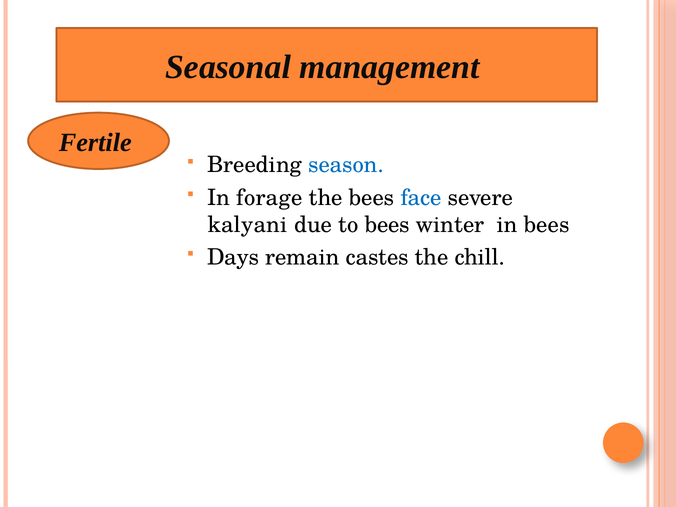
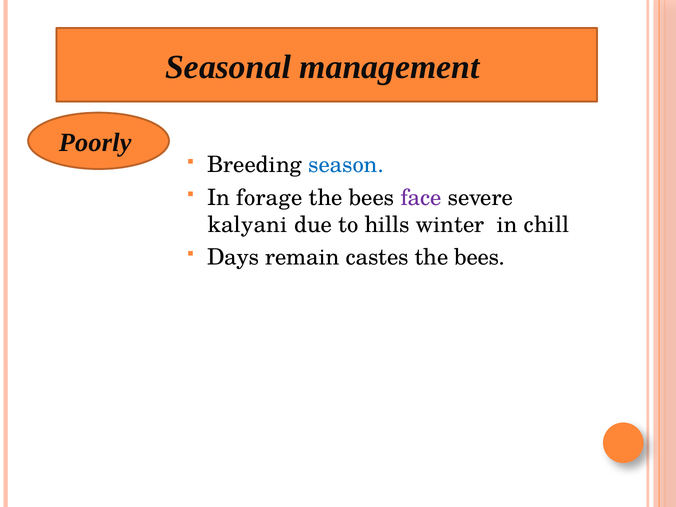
Fertile: Fertile -> Poorly (95, 143)
face colour: blue -> purple (421, 198)
to bees: bees -> hills (387, 225)
in bees: bees -> chill (547, 225)
chill: chill -> bees (480, 257)
